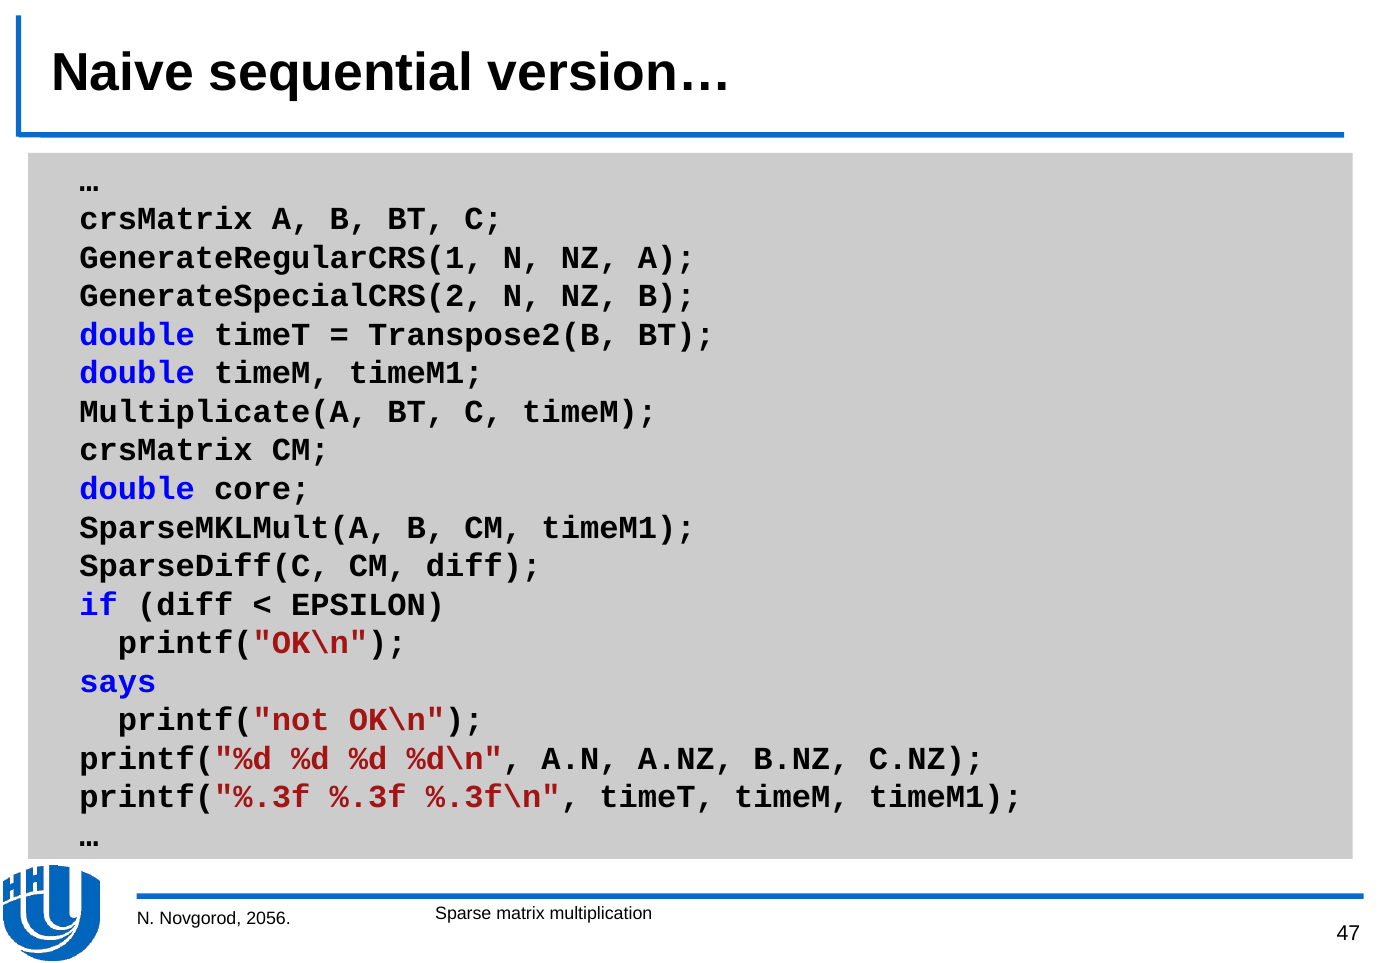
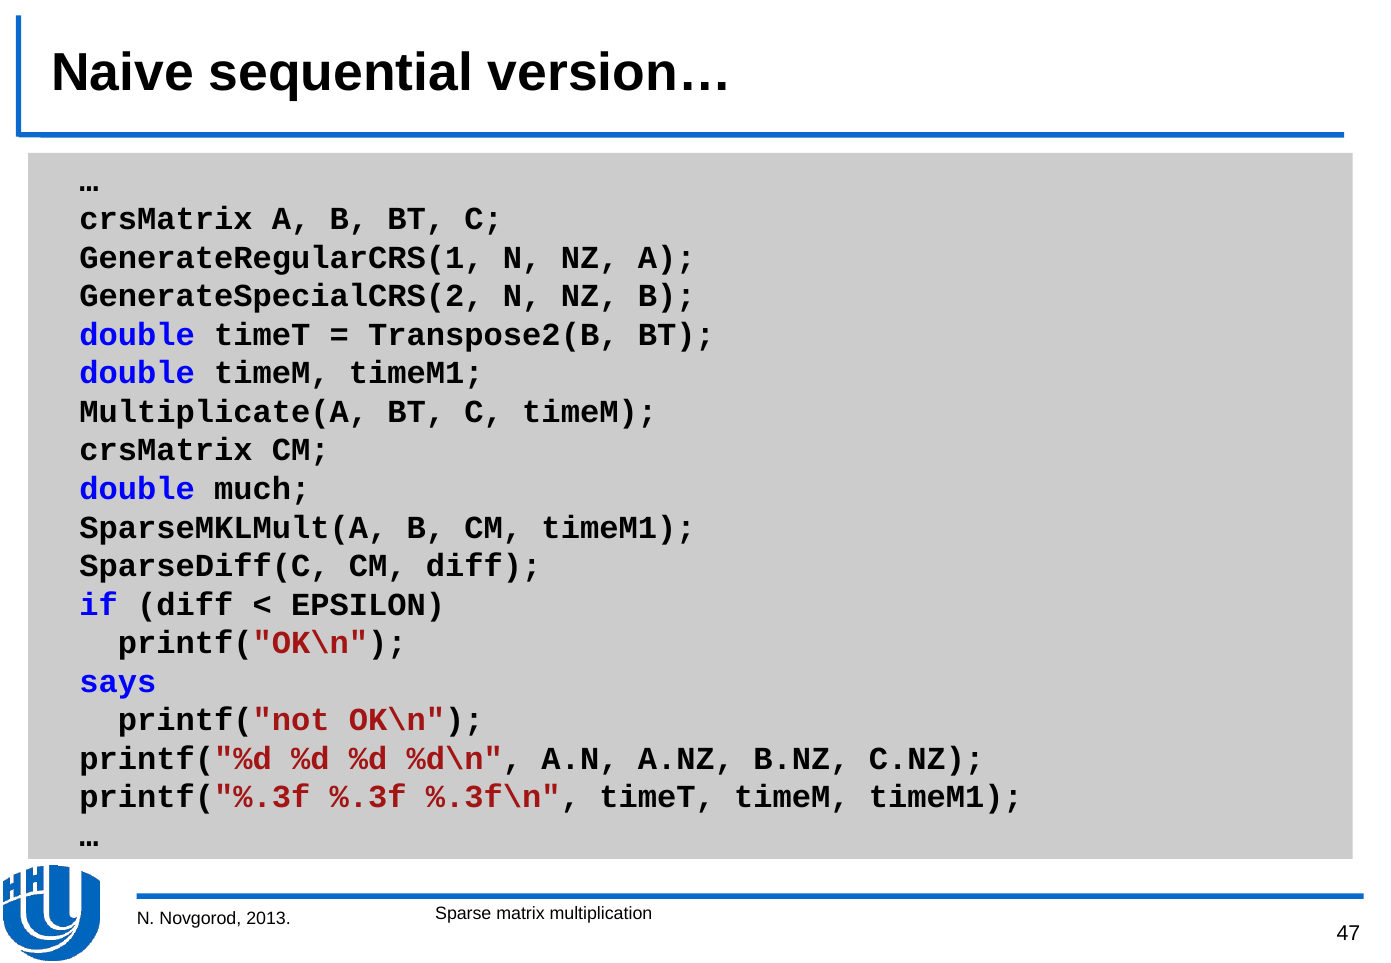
core: core -> much (262, 489)
2056: 2056 -> 2013 (269, 918)
